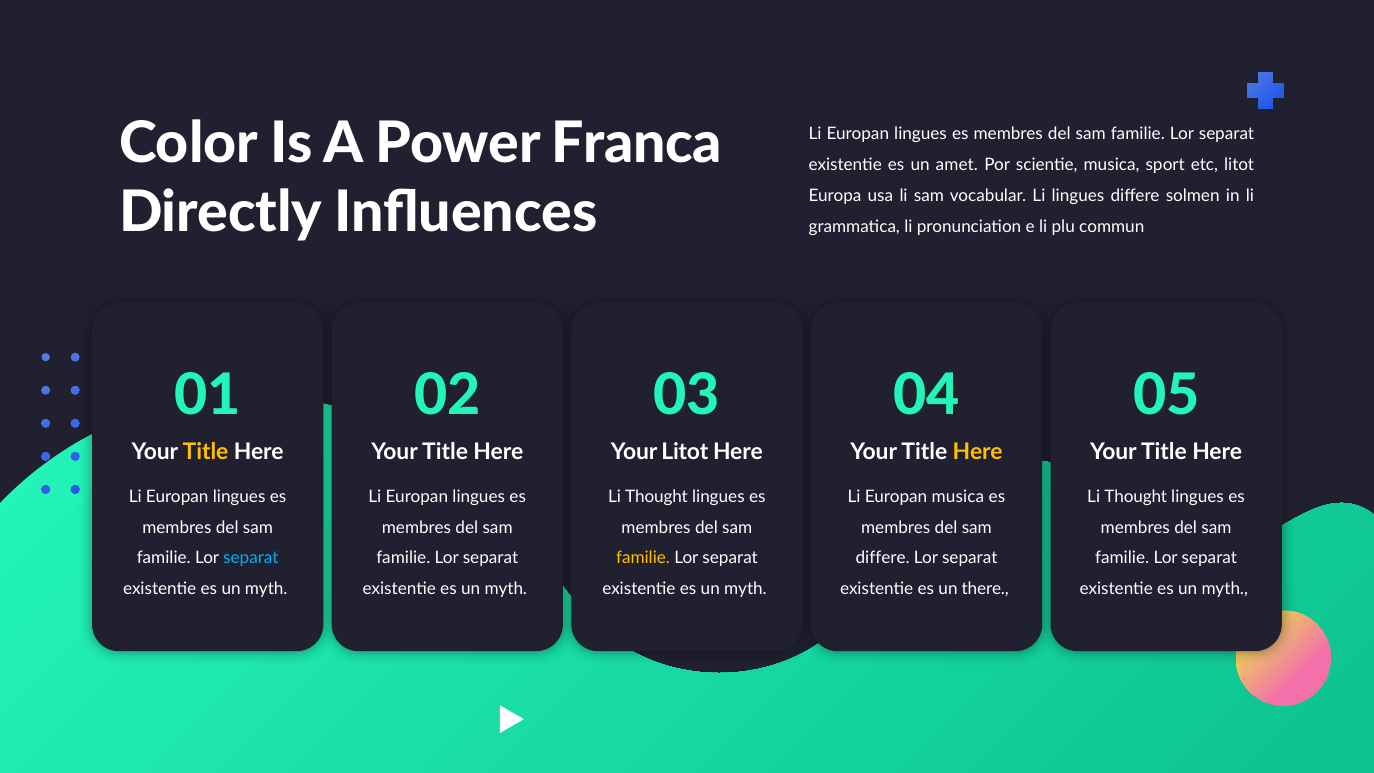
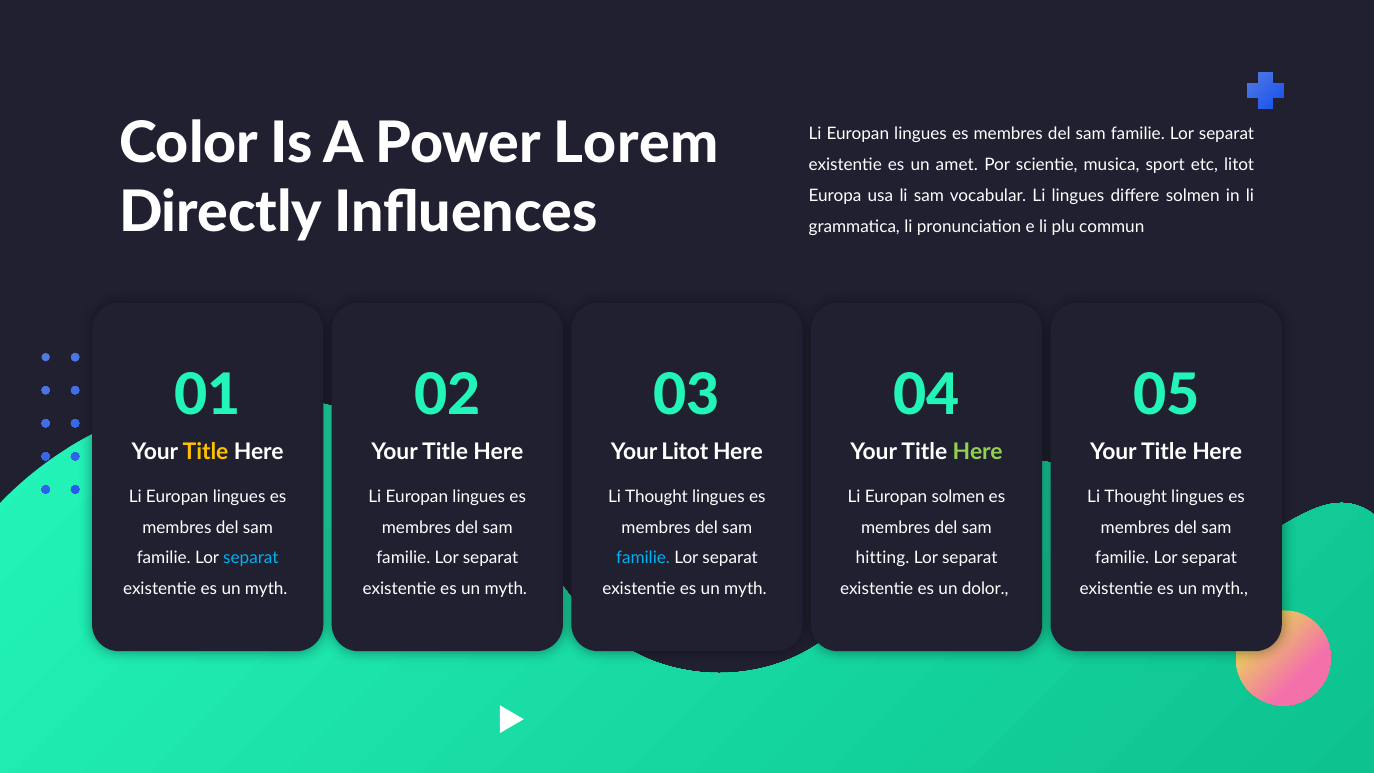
Franca: Franca -> Lorem (636, 144)
Here colour: yellow -> light green (978, 452)
Europan musica: musica -> solmen (958, 496)
familie colour: yellow -> light blue (643, 558)
differe: differe -> hitting (883, 558)
there: there -> dolor (985, 589)
